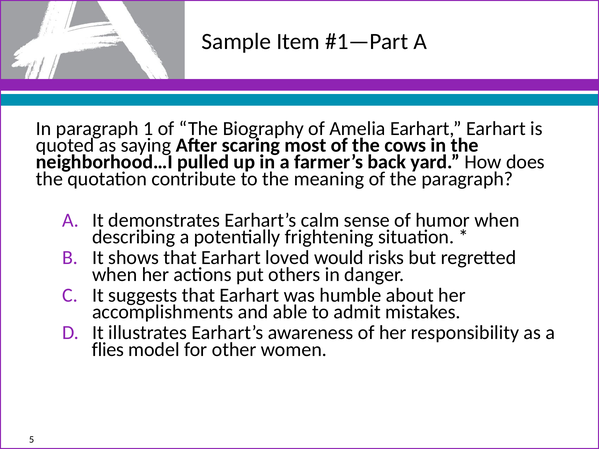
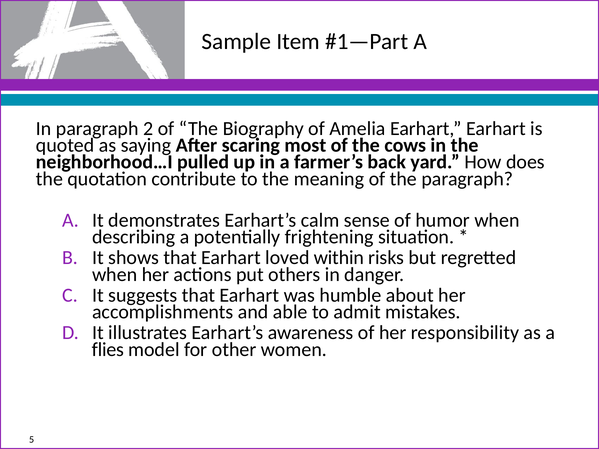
1: 1 -> 2 (148, 129)
would: would -> within (339, 258)
